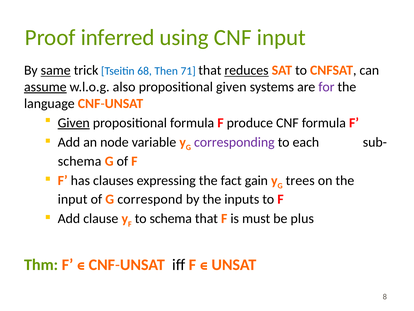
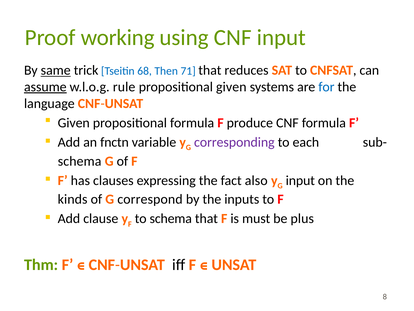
inferred: inferred -> working (118, 37)
reduces underline: present -> none (247, 70)
also: also -> rule (124, 87)
for colour: purple -> blue (326, 87)
Given underline: present -> none (74, 123)
node: node -> fnctn (114, 142)
gain: gain -> also (256, 180)
G trees: trees -> input (300, 180)
input: input -> kinds (73, 199)
